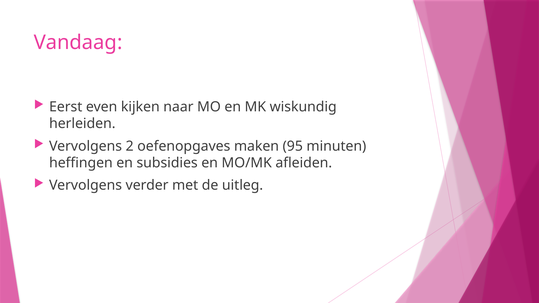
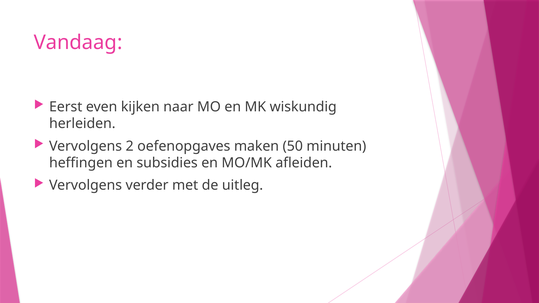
95: 95 -> 50 (293, 146)
